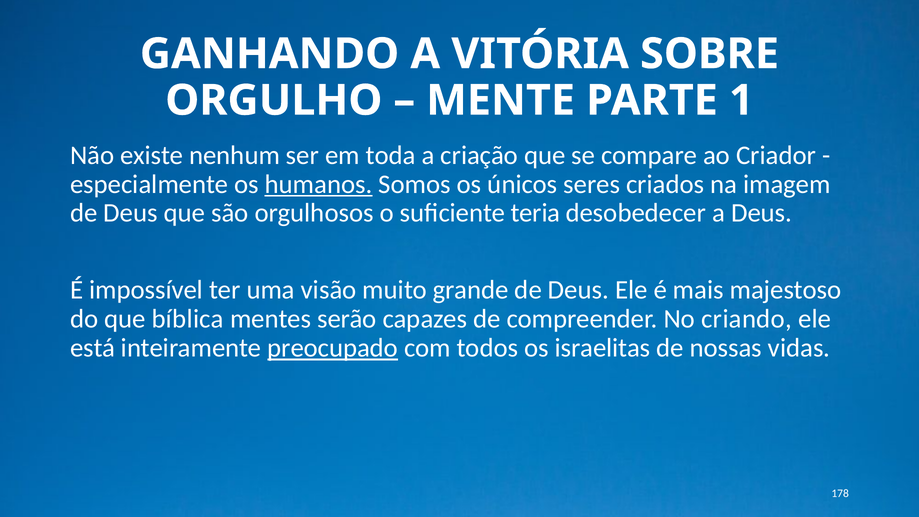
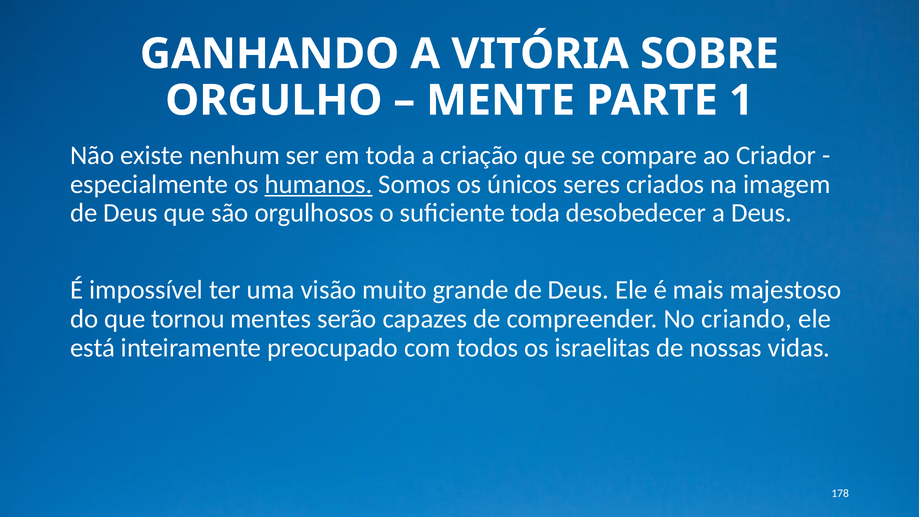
suficiente teria: teria -> toda (535, 213)
bíblica: bíblica -> tornou (188, 319)
preocupado underline: present -> none (333, 348)
